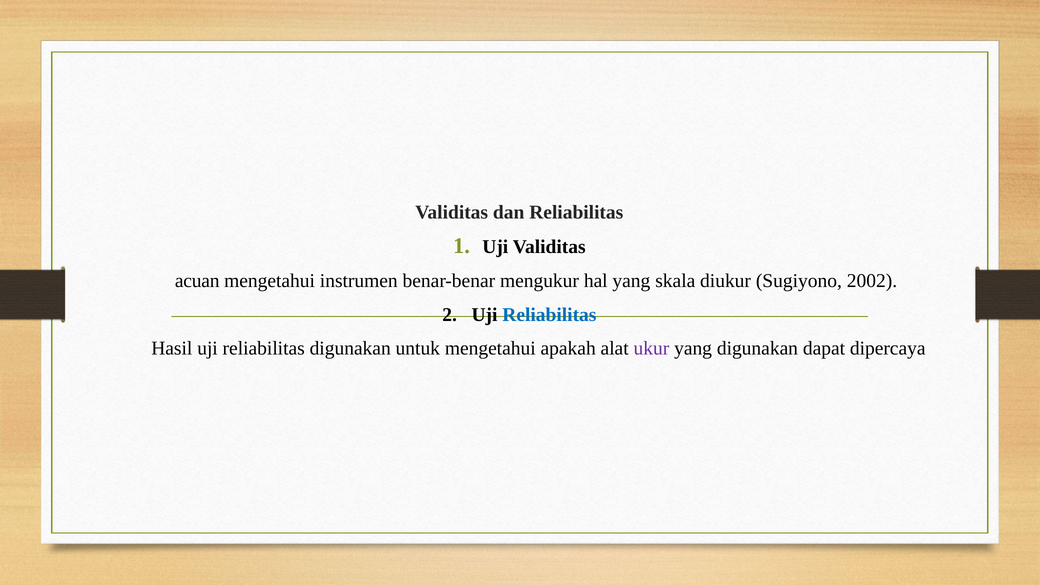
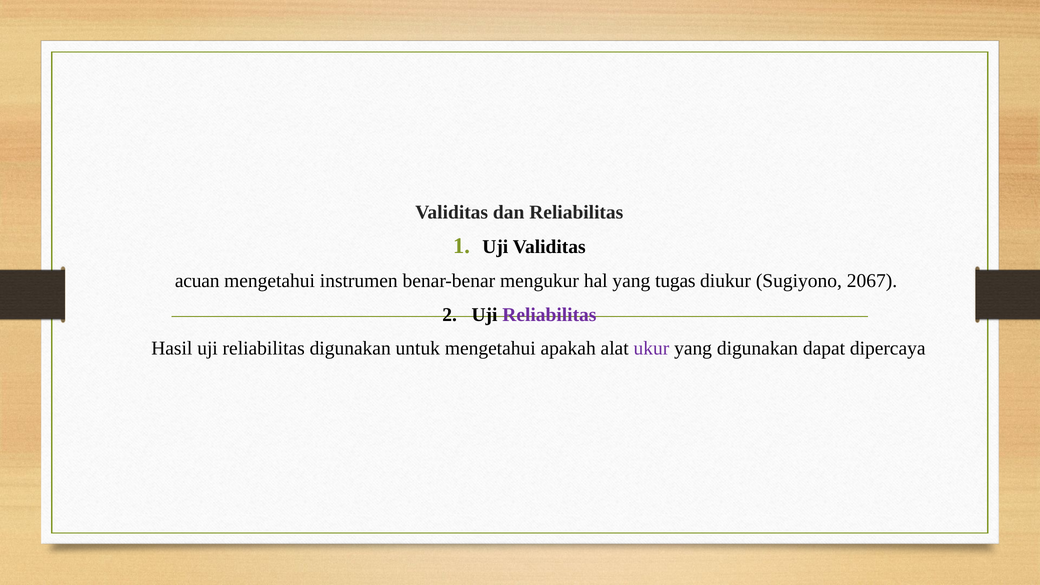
skala: skala -> tugas (675, 281)
2002: 2002 -> 2067 (872, 281)
Reliabilitas colour: blue -> purple (549, 315)
